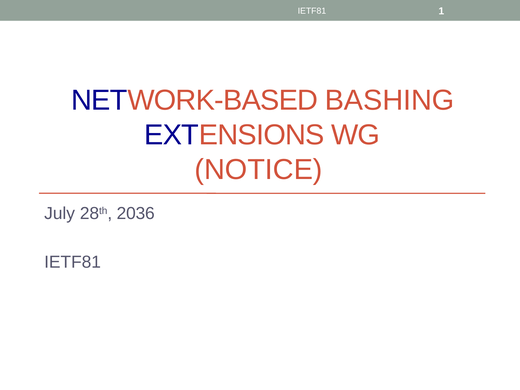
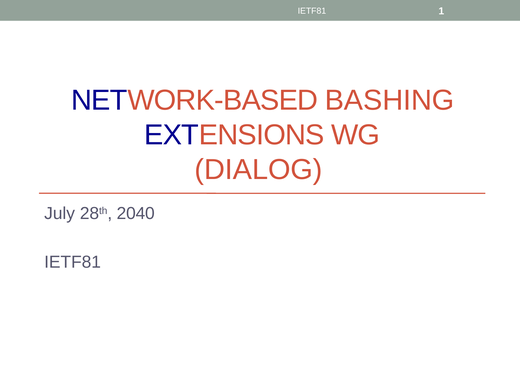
NOTICE: NOTICE -> DIALOG (259, 170)
2036: 2036 -> 2040 (136, 214)
